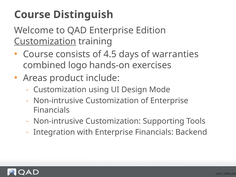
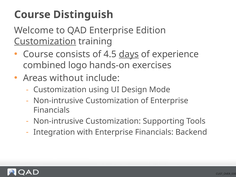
days underline: none -> present (129, 54)
warranties: warranties -> experience (175, 54)
product: product -> without (66, 78)
